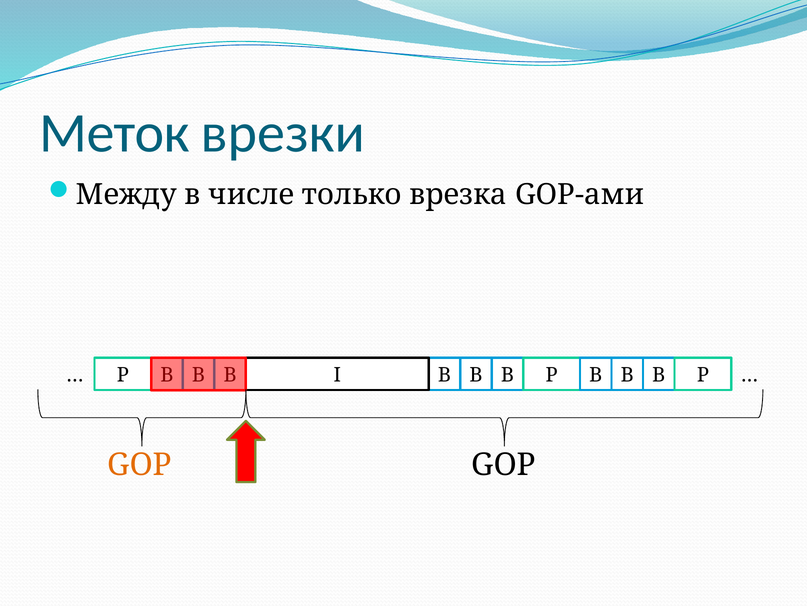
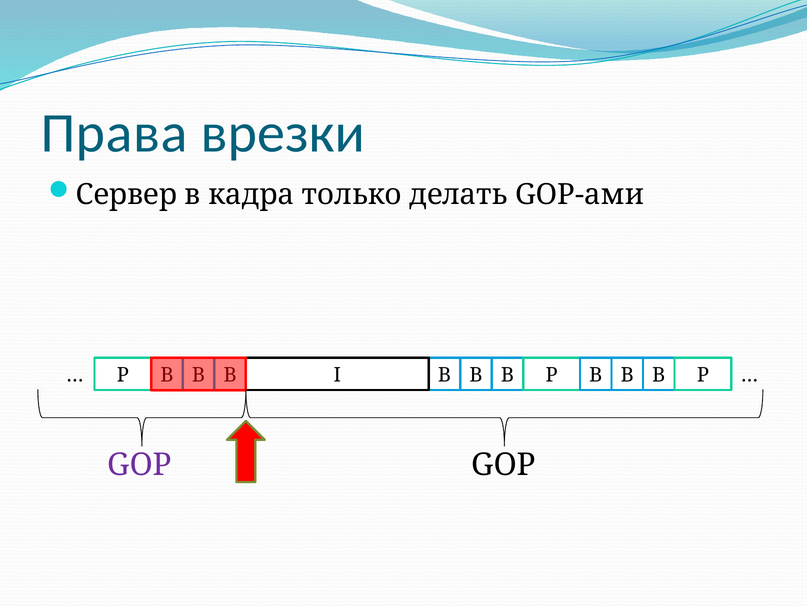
Меток: Меток -> Права (114, 133)
Между: Между -> Сервер (127, 194)
числе: числе -> кадра (251, 194)
врезка: врезка -> делать (458, 194)
GOP colour: orange -> purple (140, 464)
